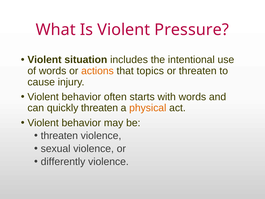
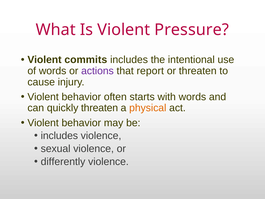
situation: situation -> commits (86, 60)
actions colour: orange -> purple (97, 71)
topics: topics -> report (150, 71)
threaten: threaten -> includes (59, 136)
